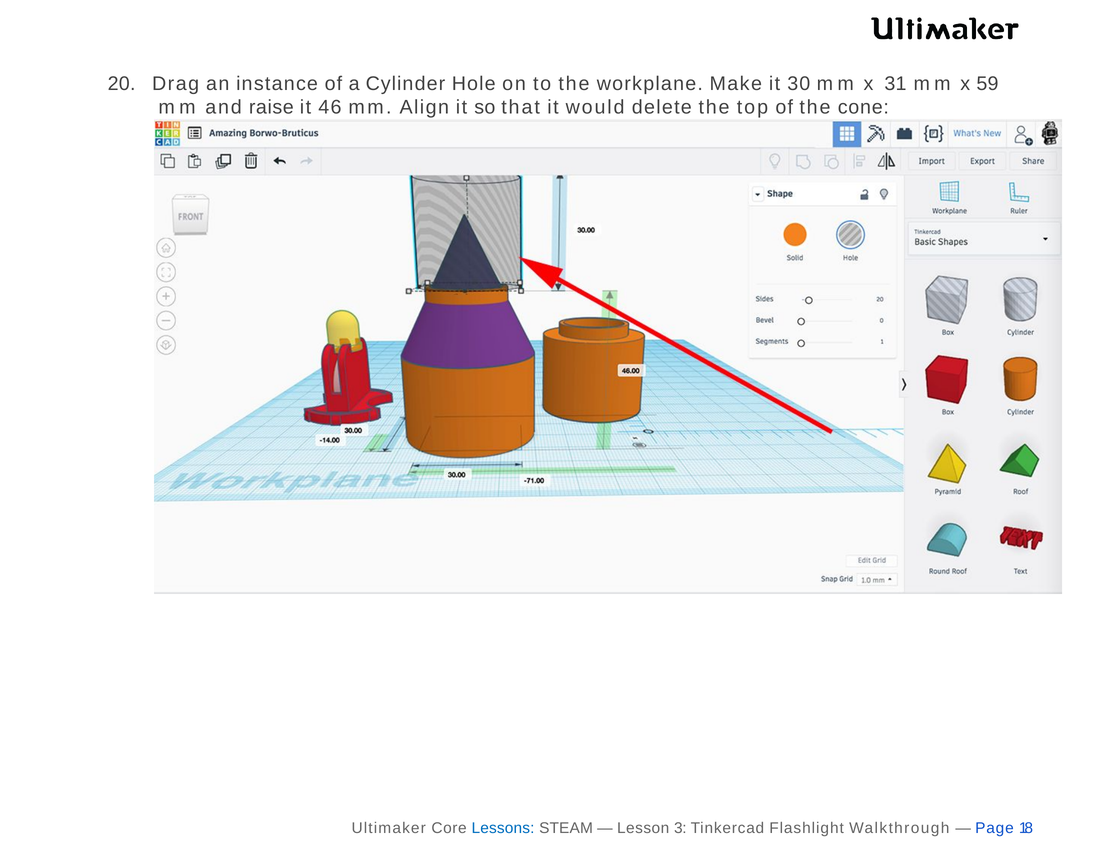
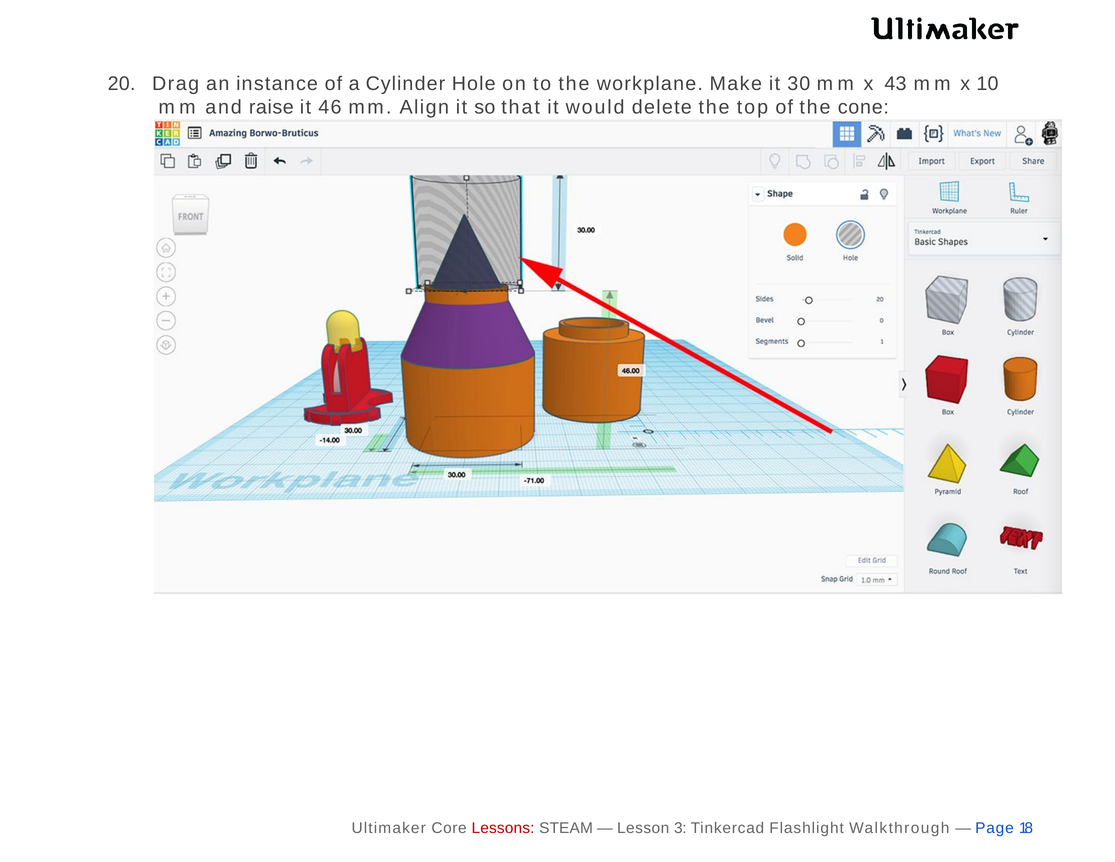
31: 31 -> 43 (895, 84)
59: 59 -> 10 (987, 84)
Lessons colour: blue -> red (503, 828)
